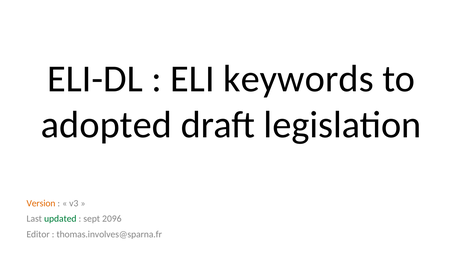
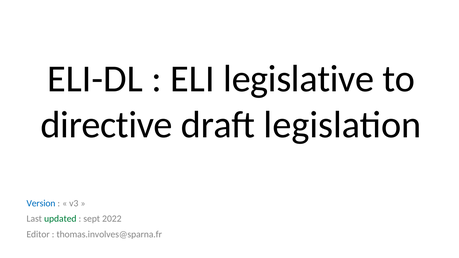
keywords: keywords -> legislative (299, 79)
adopted: adopted -> directive (107, 125)
Version colour: orange -> blue (41, 203)
2096: 2096 -> 2022 (112, 219)
